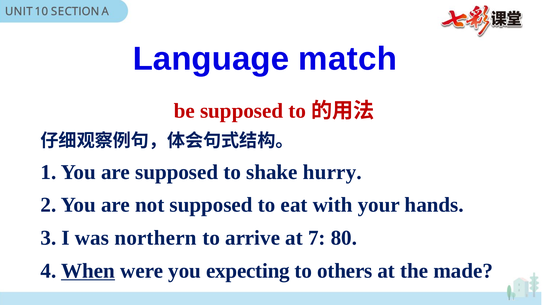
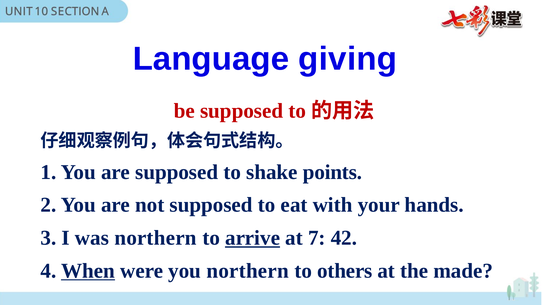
match: match -> giving (348, 59)
hurry: hurry -> points (332, 172)
arrive underline: none -> present (253, 238)
80: 80 -> 42 (344, 238)
you expecting: expecting -> northern (248, 271)
